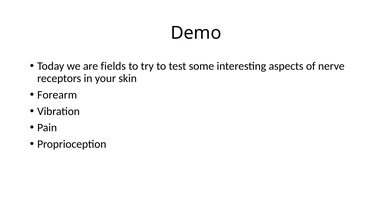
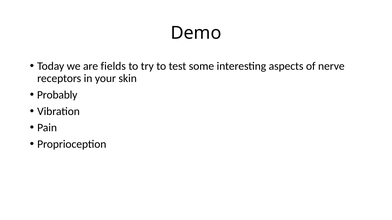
Forearm: Forearm -> Probably (57, 95)
